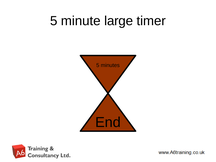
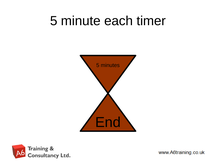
large: large -> each (119, 21)
